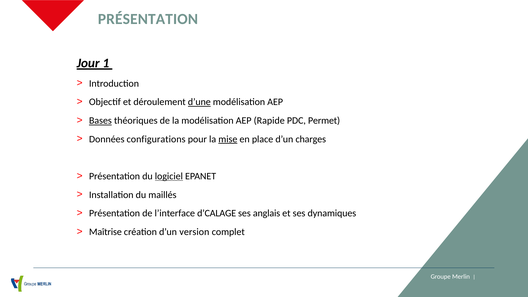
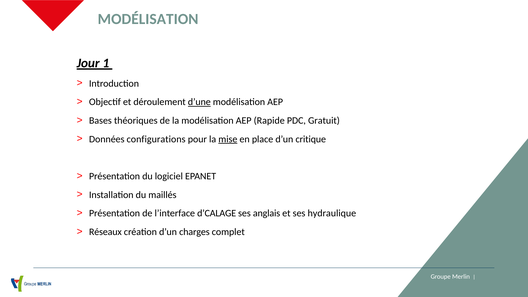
PRÉSENTATION: PRÉSENTATION -> MODÉLISATION (148, 19)
Bases underline: present -> none (100, 121)
Permet: Permet -> Gratuit (324, 121)
charges: charges -> critique (311, 139)
logiciel underline: present -> none (169, 176)
dynamiques: dynamiques -> hydraulique (332, 213)
Maîtrise: Maîtrise -> Réseaux (105, 232)
version: version -> charges (194, 232)
